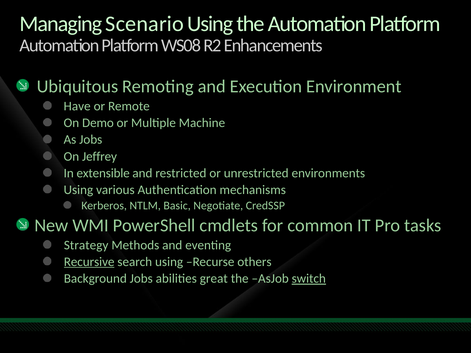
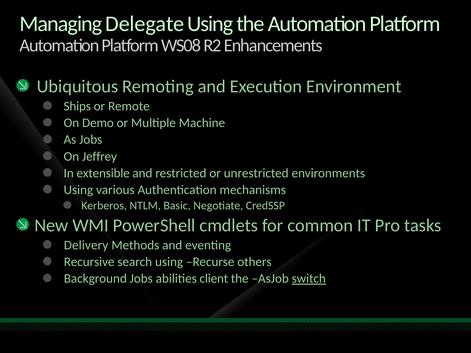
Scenario: Scenario -> Delegate (145, 24)
Have: Have -> Ships (77, 106)
Strategy: Strategy -> Delivery (86, 245)
Recursive underline: present -> none (89, 262)
great: great -> client (214, 279)
